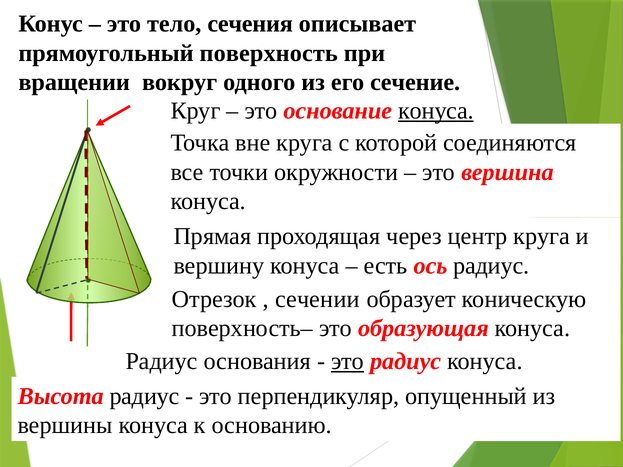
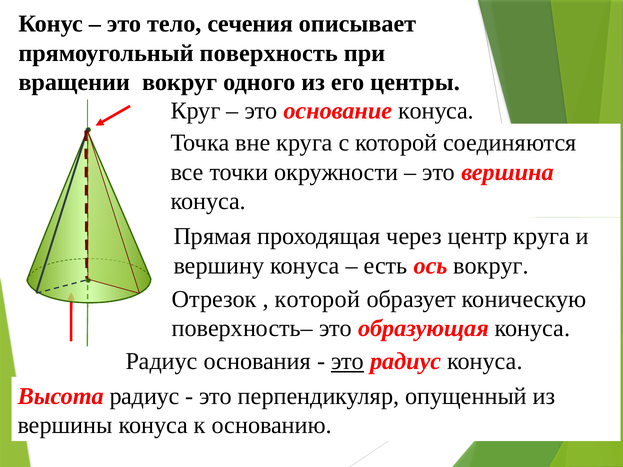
сечение: сечение -> центры (415, 82)
конуса underline: present -> none (436, 111)
ось радиус: радиус -> вокруг (491, 266)
сечении: сечении -> которой (317, 300)
